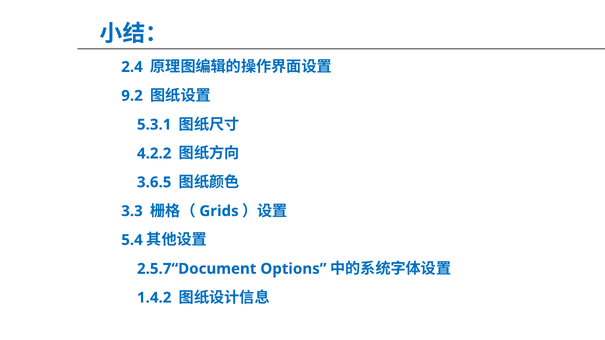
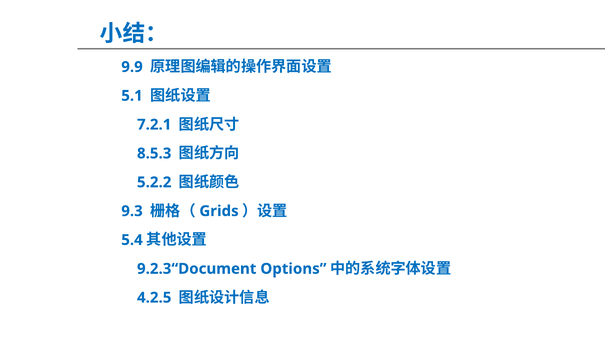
2.4: 2.4 -> 9.9 (132, 67)
9.2: 9.2 -> 5.1 (132, 96)
5.3.1: 5.3.1 -> 7.2.1 (154, 125)
4.2.2: 4.2.2 -> 8.5.3 (154, 154)
3.6.5: 3.6.5 -> 5.2.2 (154, 182)
3.3: 3.3 -> 9.3 (132, 211)
2.5.7“Document: 2.5.7“Document -> 9.2.3“Document (197, 269)
1.4.2: 1.4.2 -> 4.2.5 (154, 298)
